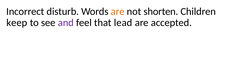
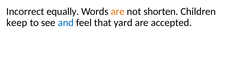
disturb: disturb -> equally (63, 11)
and colour: purple -> blue (66, 23)
lead: lead -> yard (123, 23)
